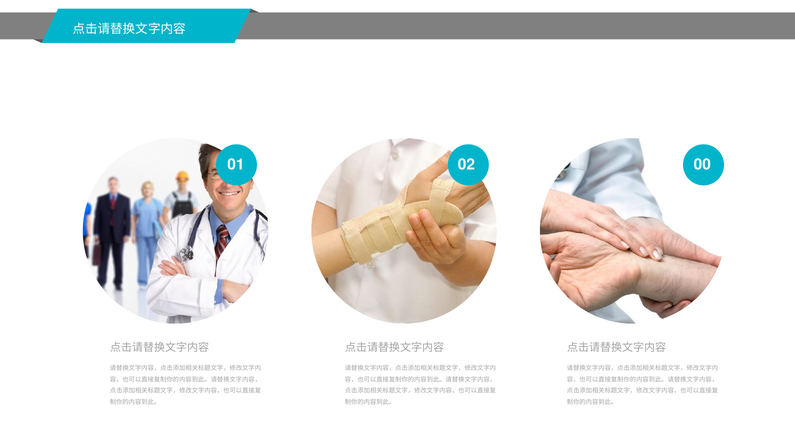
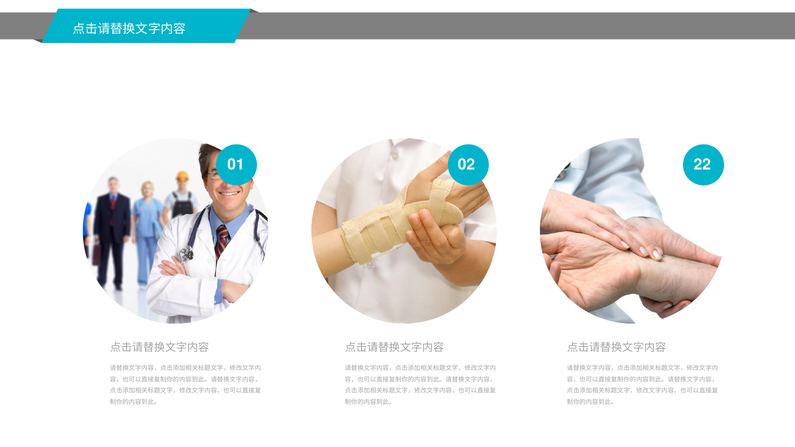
00: 00 -> 22 (702, 165)
